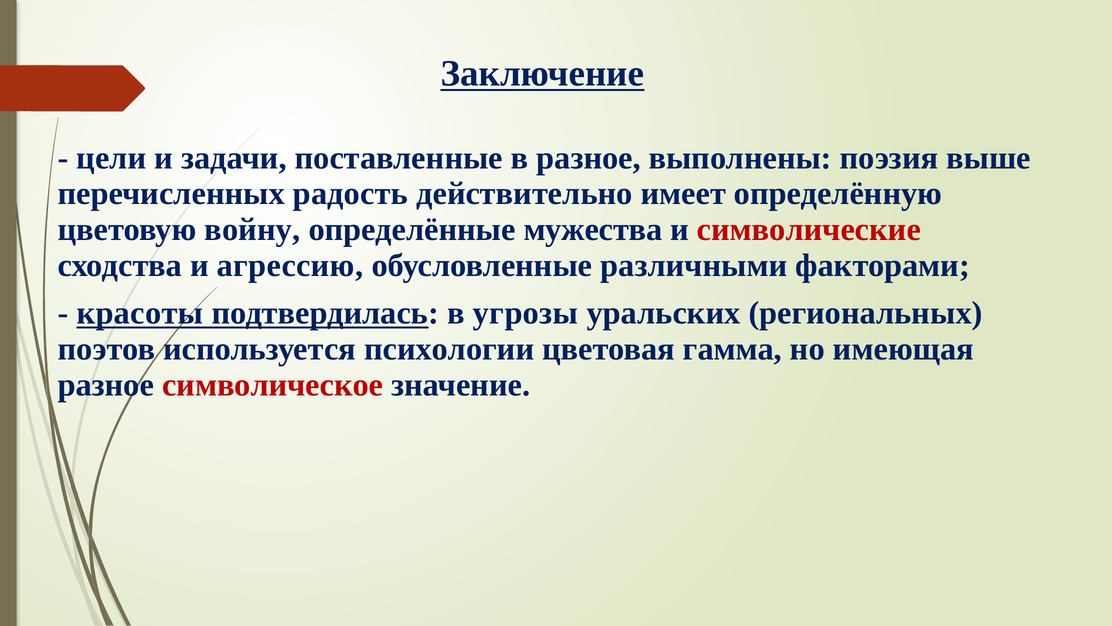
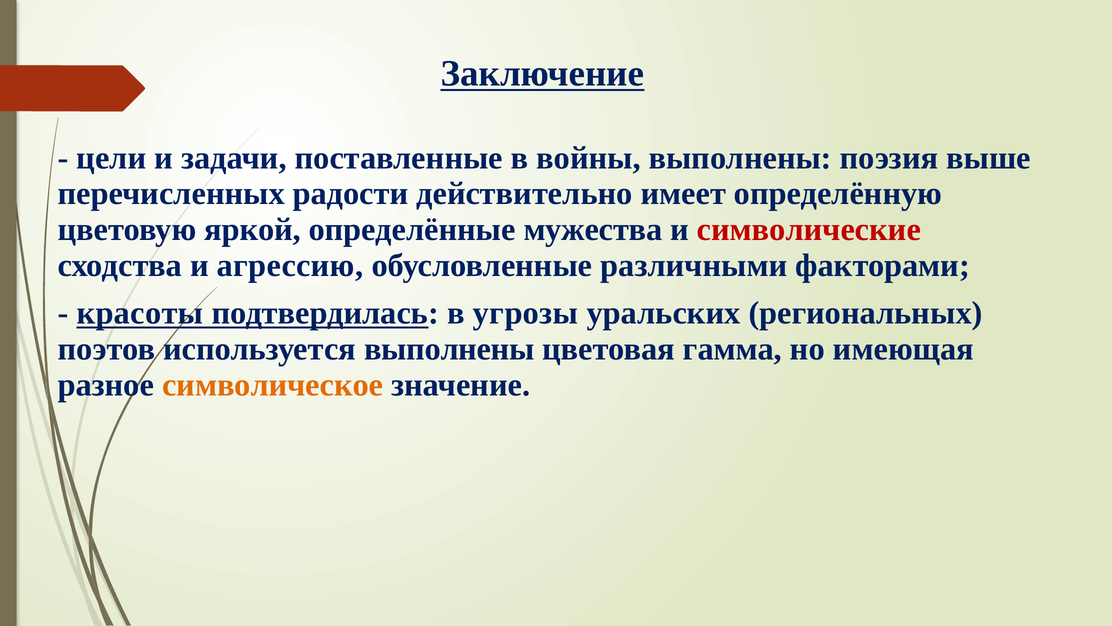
в разное: разное -> войны (589, 158)
радость: радость -> радости (351, 194)
войну: войну -> яркой (253, 229)
используется психологии: психологии -> выполнены (449, 349)
символическое colour: red -> orange (273, 385)
